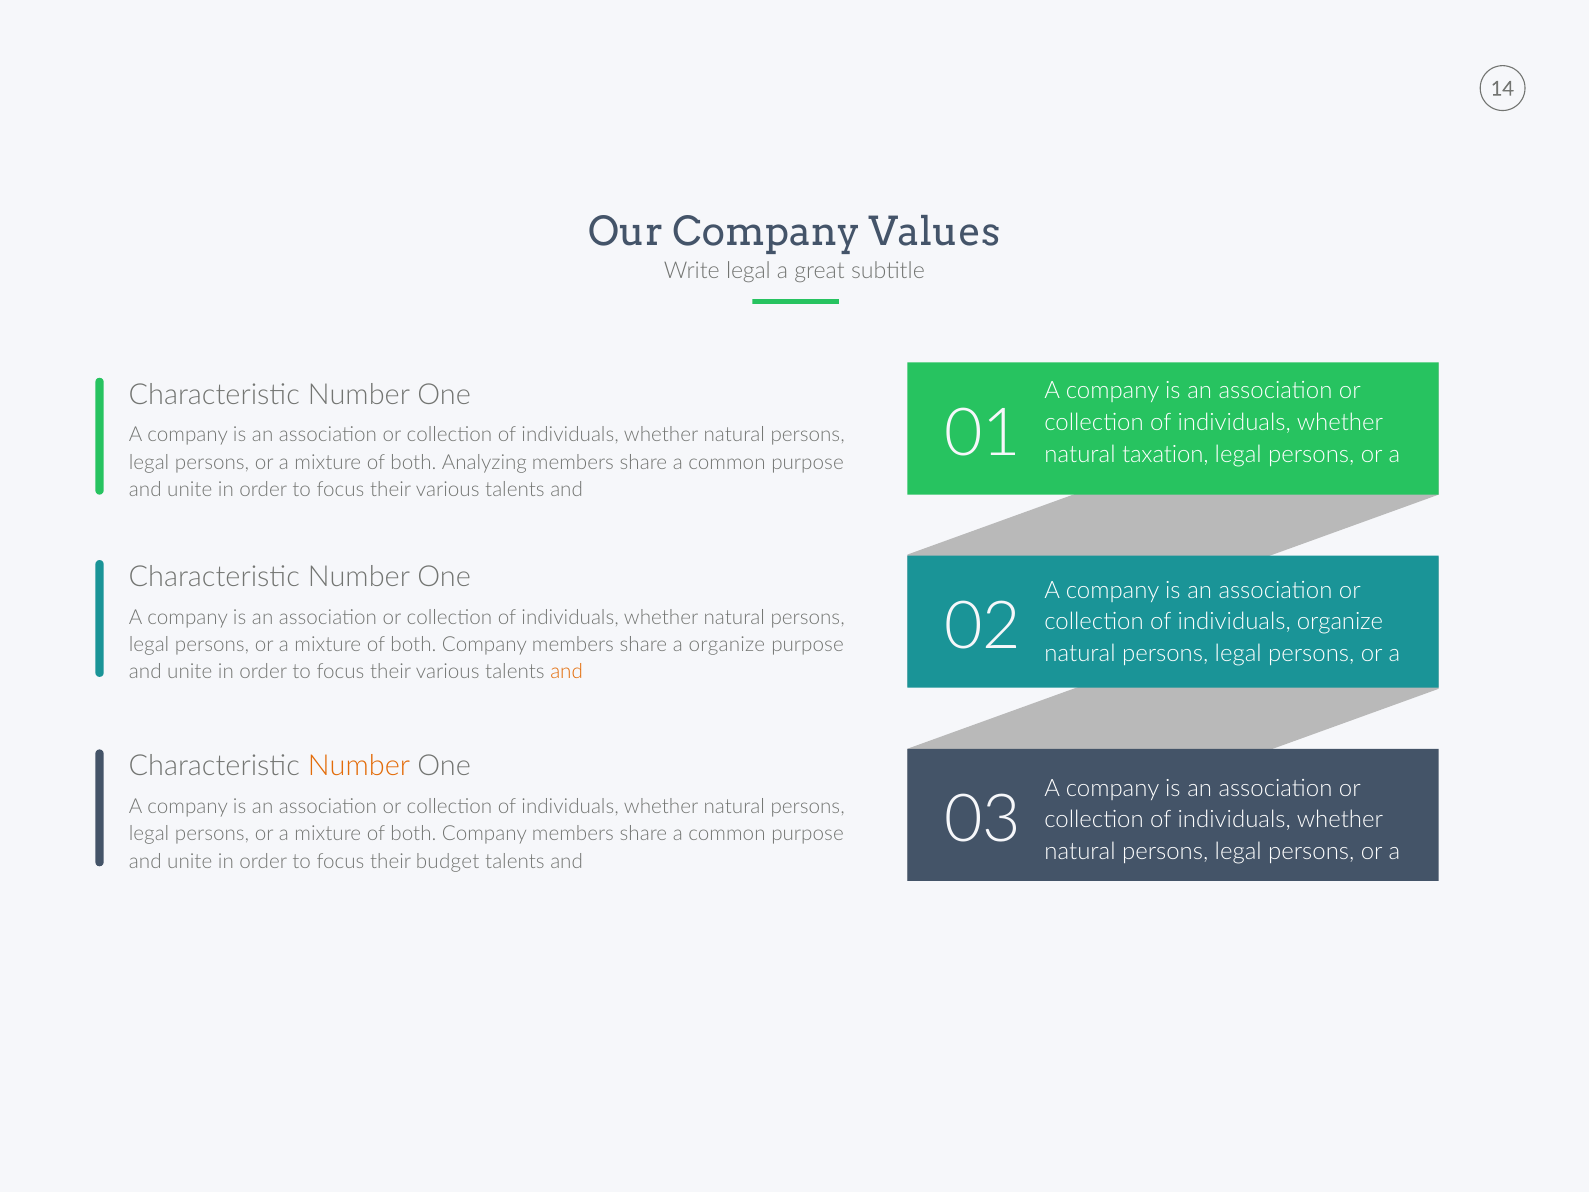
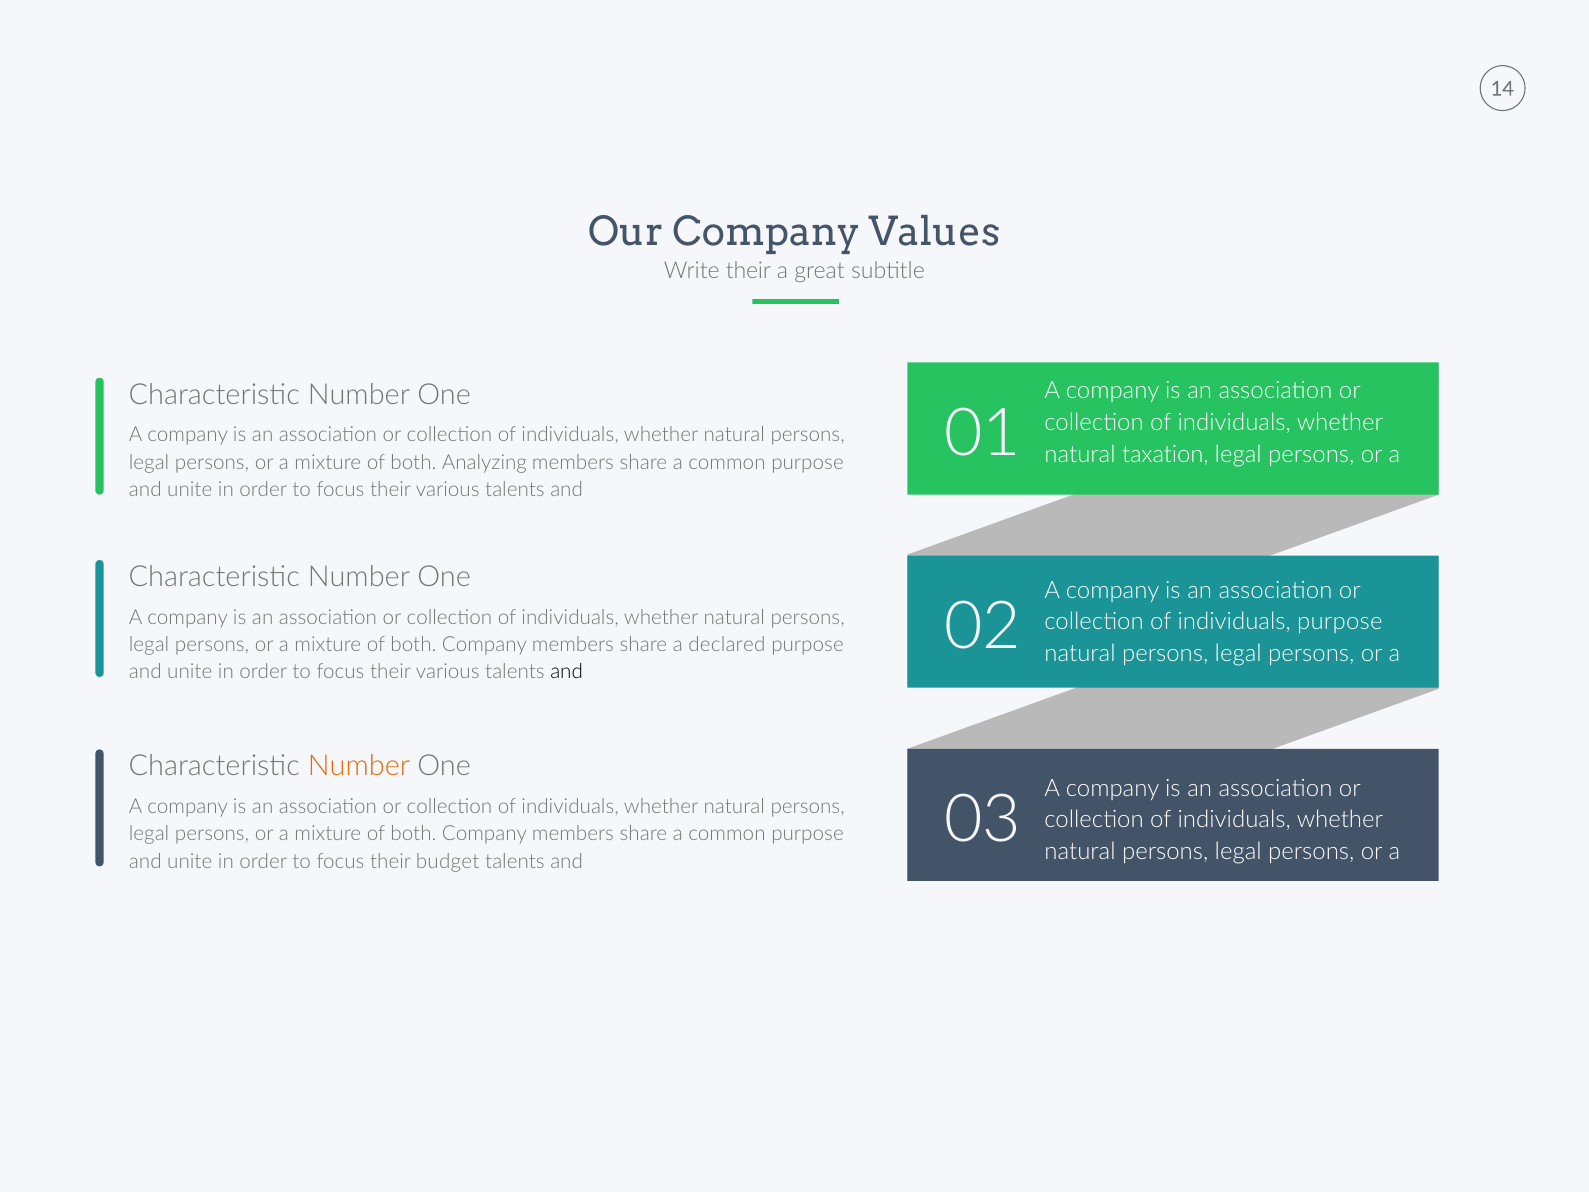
Write legal: legal -> their (748, 271)
individuals organize: organize -> purpose (1340, 622)
a organize: organize -> declared (727, 645)
and colour: orange -> black (567, 672)
